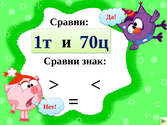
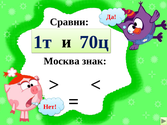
Сравни: Сравни -> Москва (62, 61)
